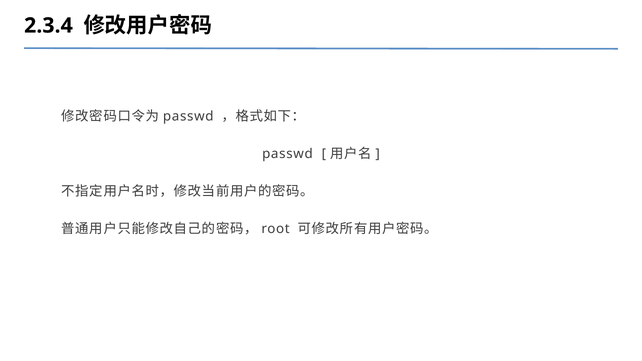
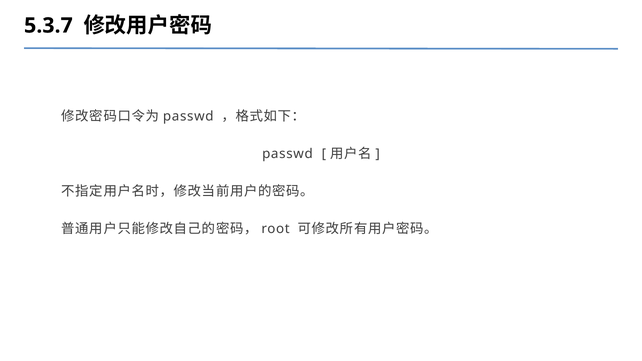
2.3.4: 2.3.4 -> 5.3.7 (48, 26)
